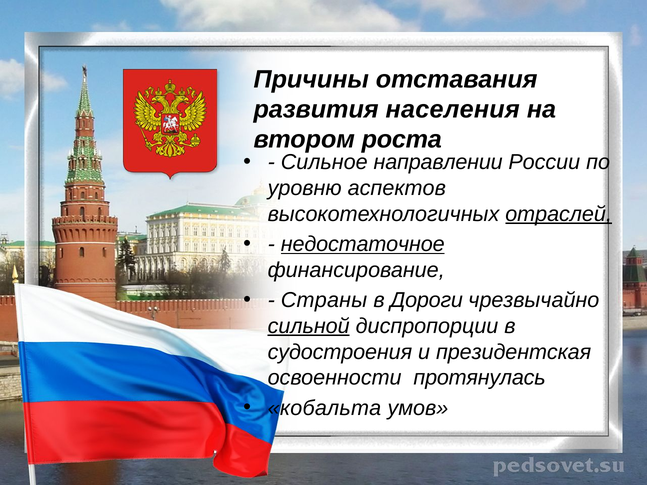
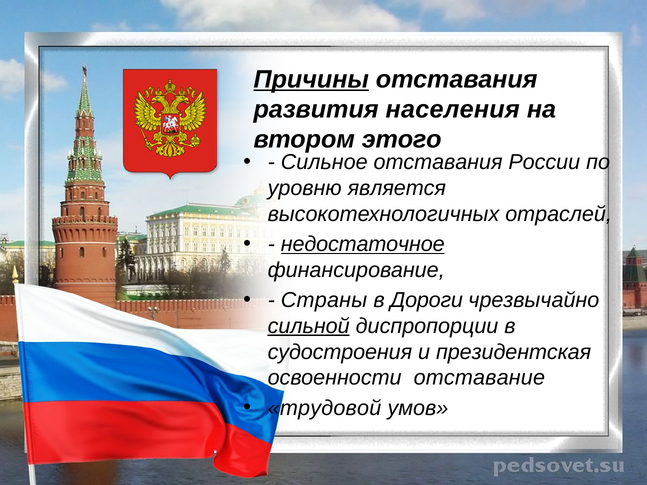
Причины underline: none -> present (311, 79)
роста: роста -> этого (402, 140)
Сильное направлении: направлении -> отставания (438, 162)
аспектов: аспектов -> является (397, 188)
отраслей underline: present -> none (559, 214)
протянулась: протянулась -> отставание (479, 378)
кобальта: кобальта -> трудовой (324, 408)
